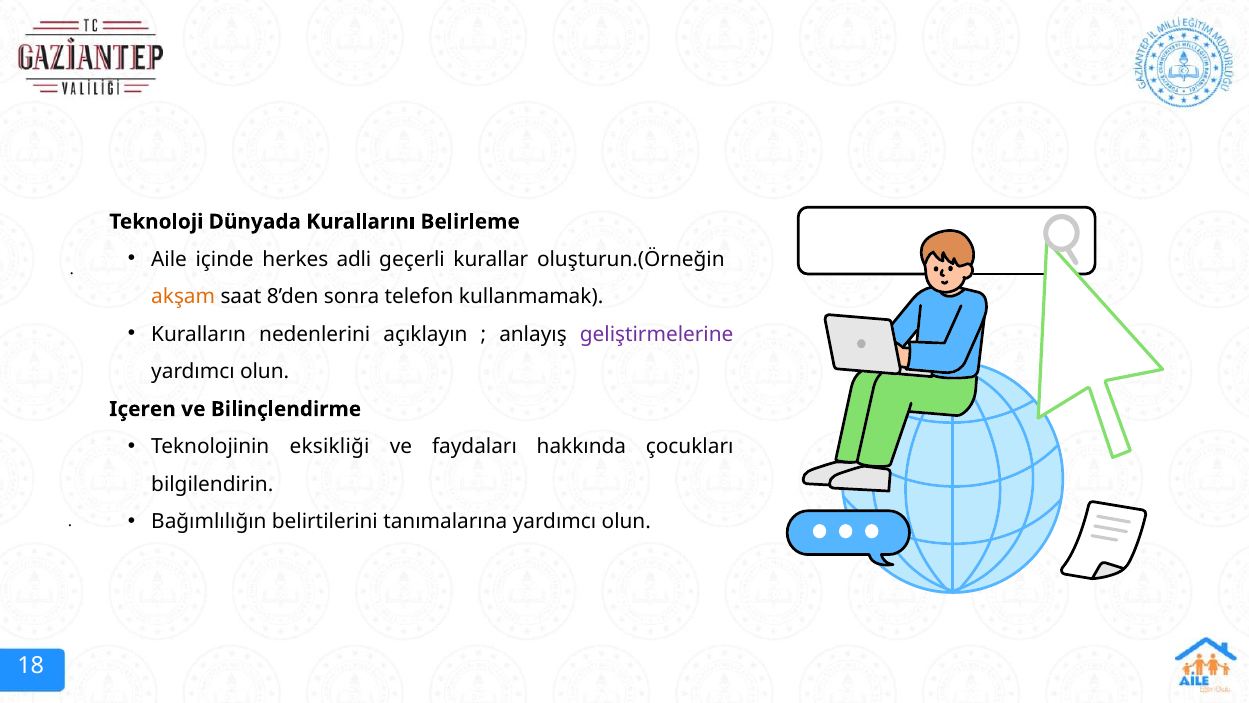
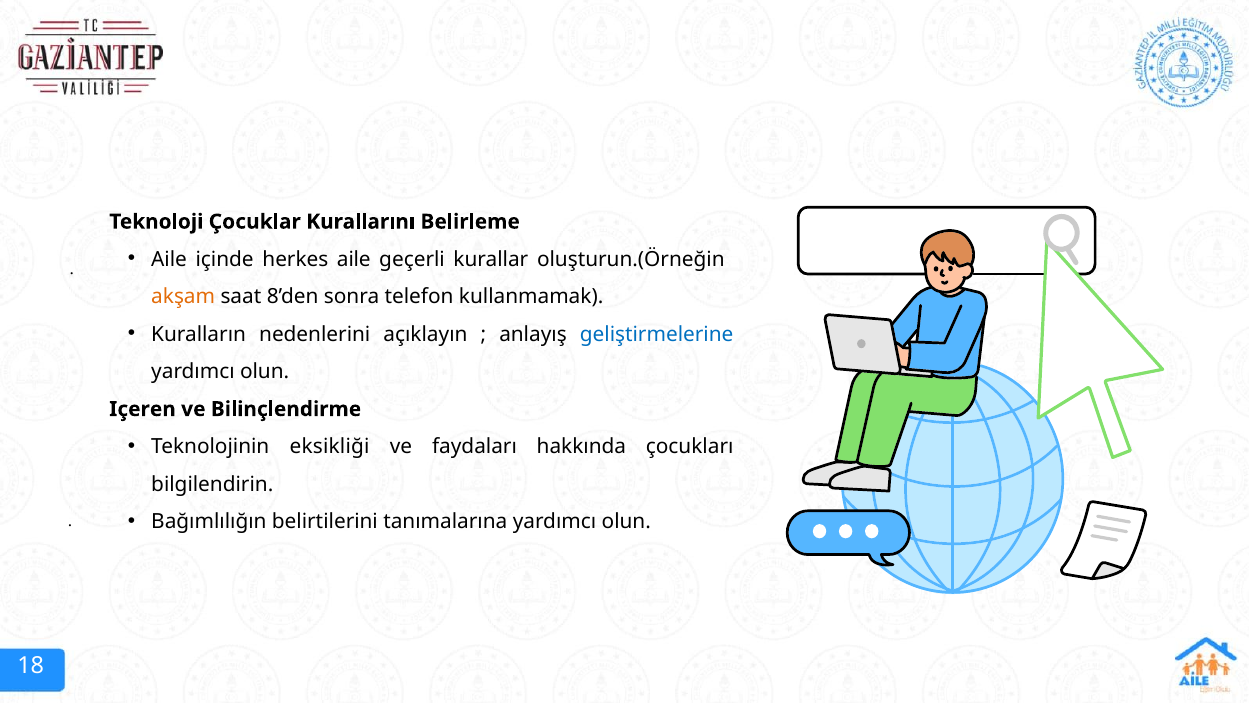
Dünyada: Dünyada -> Çocuklar (255, 222)
herkes adli: adli -> aile (354, 259)
geliştirmelerine colour: purple -> blue (657, 334)
